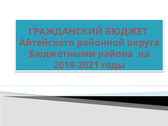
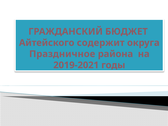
районной: районной -> содержит (101, 43)
Бюджетными: Бюджетными -> Праздничное (62, 54)
